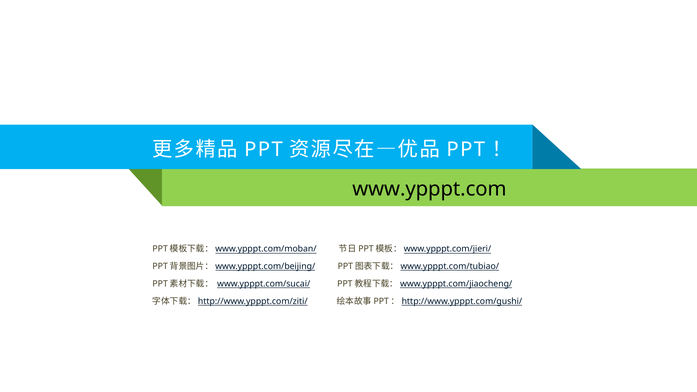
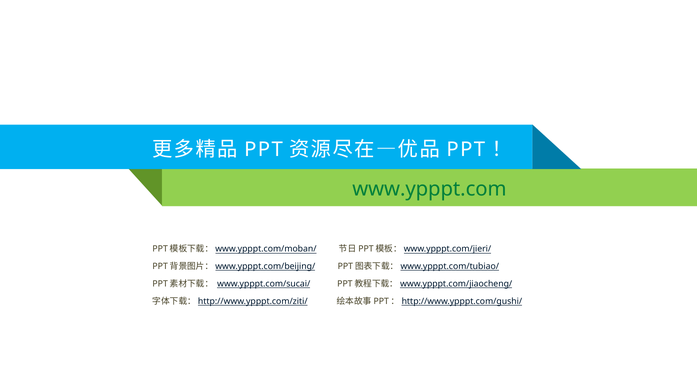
www.ypppt.com colour: black -> green (429, 189)
